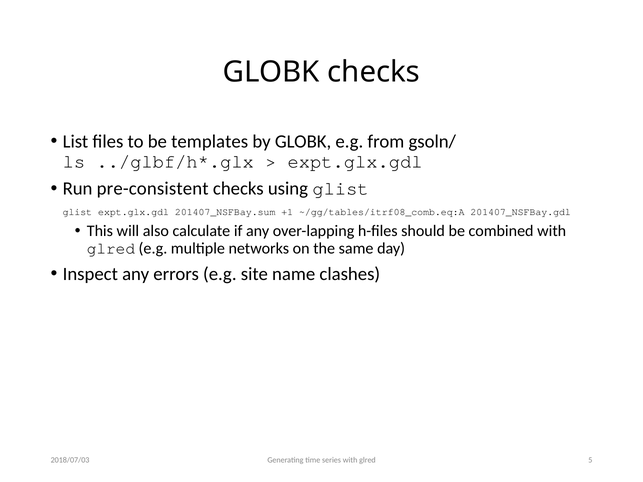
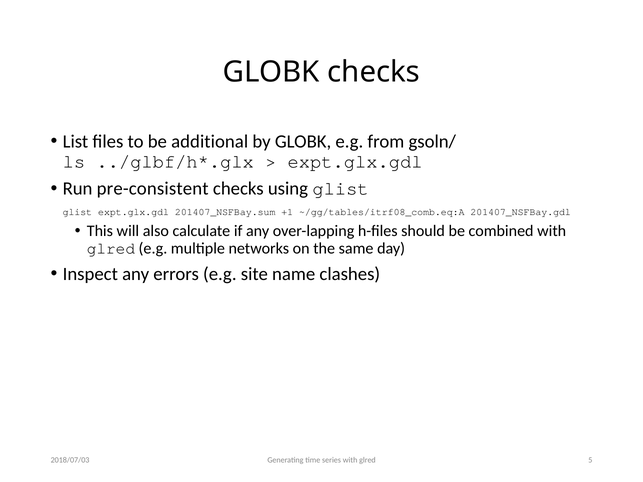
templates: templates -> additional (210, 142)
